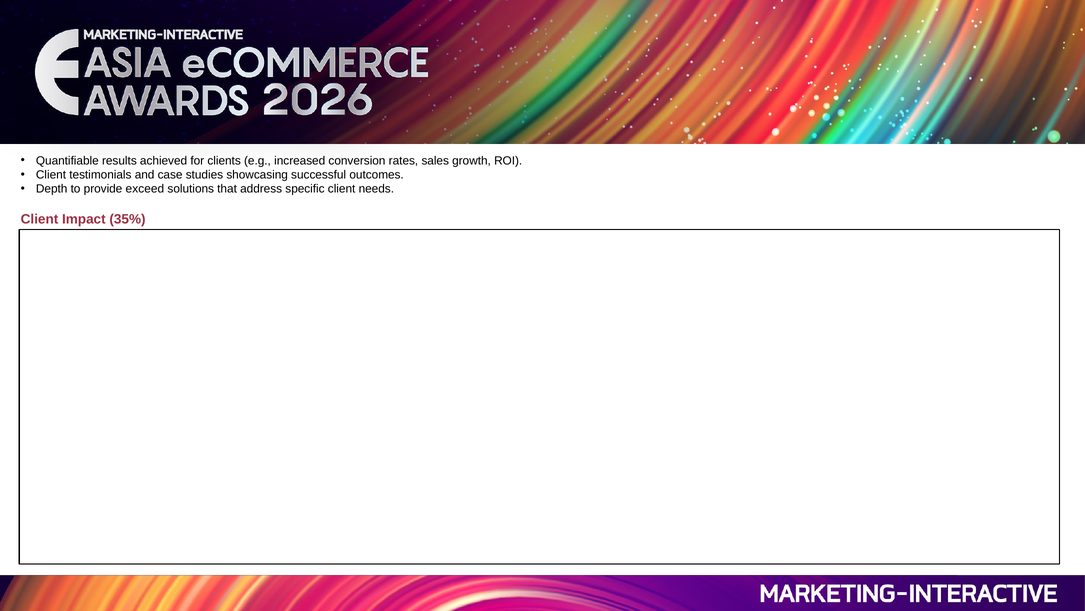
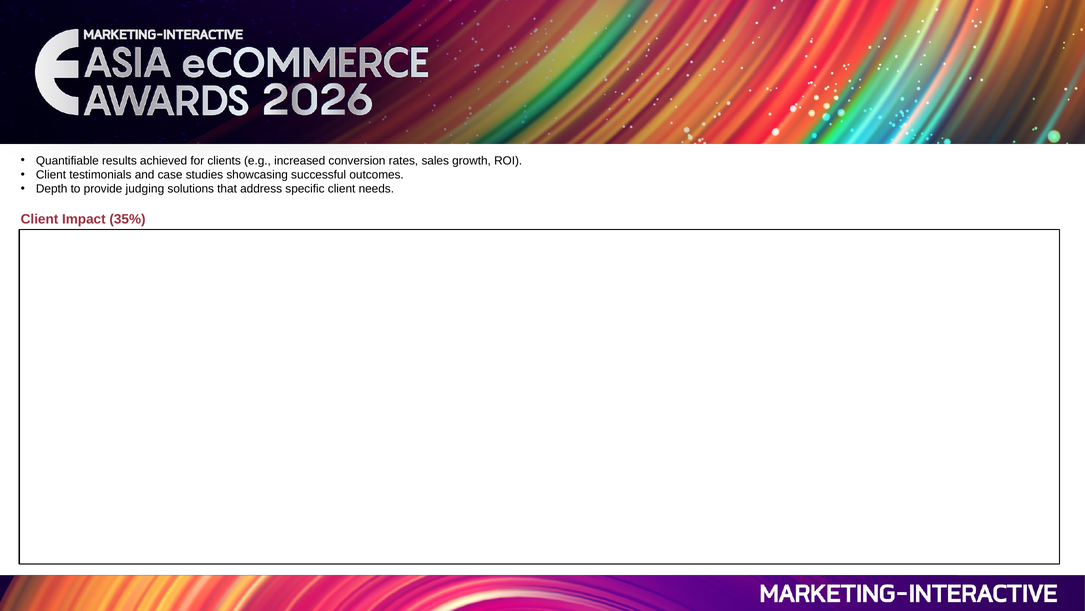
exceed: exceed -> judging (145, 189)
